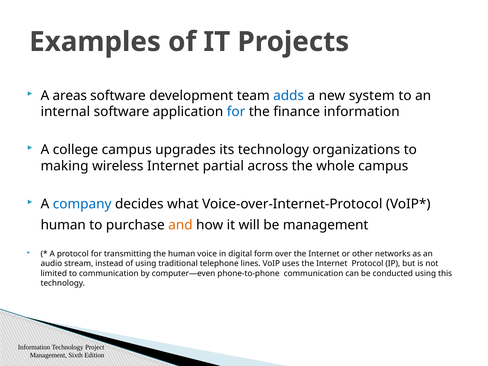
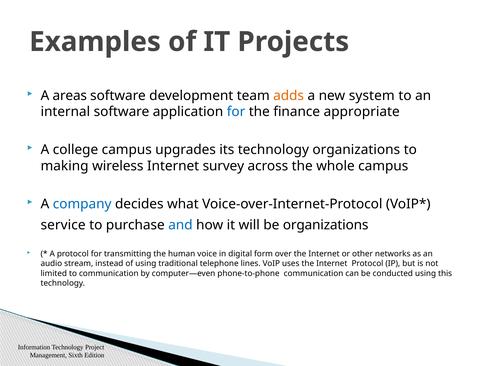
adds colour: blue -> orange (289, 96)
finance information: information -> appropriate (362, 112)
partial: partial -> survey (223, 166)
human: human -> service (63, 225)
and colour: orange -> blue (180, 225)
be management: management -> organizations (326, 225)
